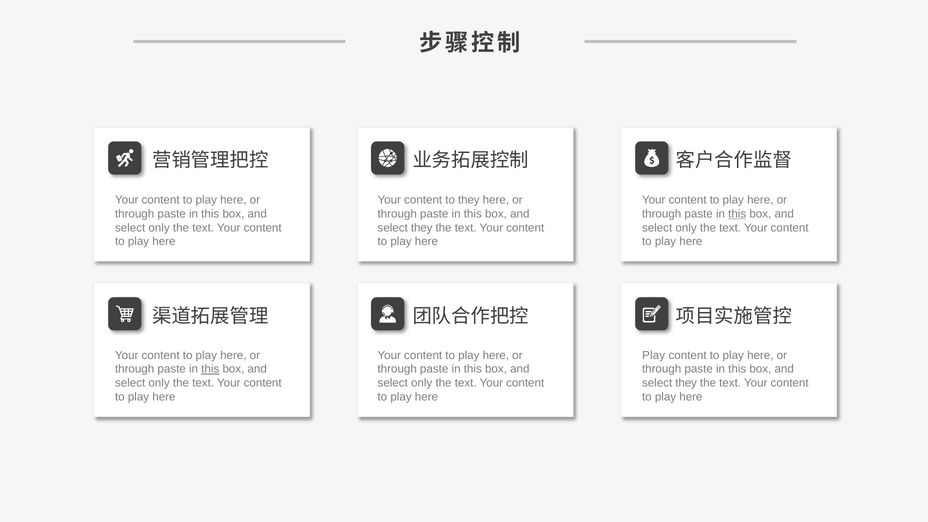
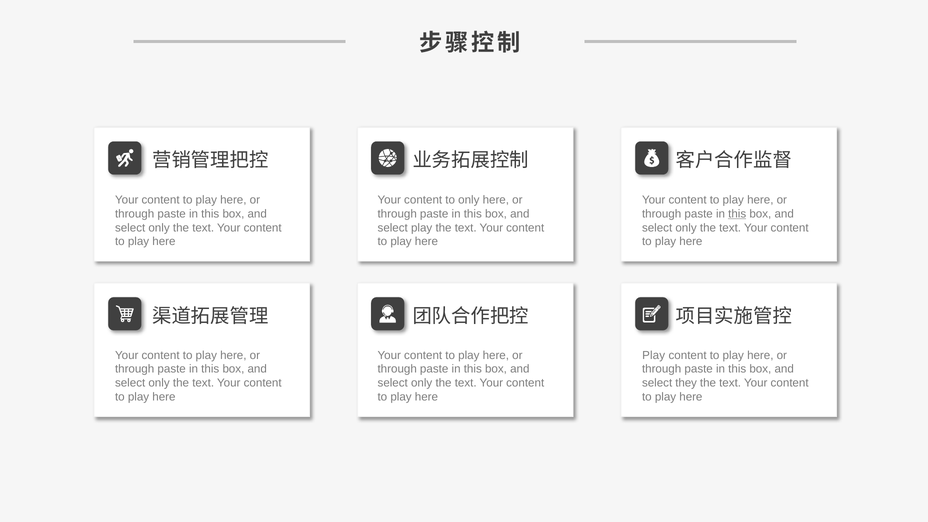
to they: they -> only (469, 200)
they: they -> play (422, 228)
this underline: present -> none (210, 369)
